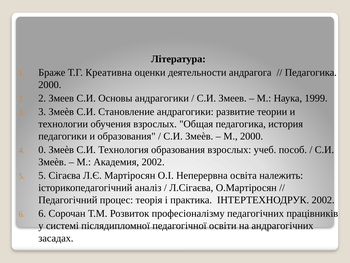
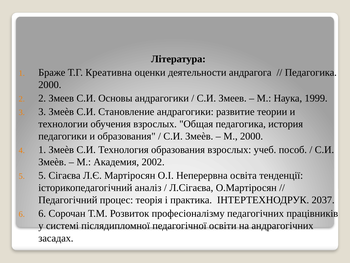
4 0: 0 -> 1 (42, 150)
належить: належить -> тенденції (281, 175)
ІНТЕРТЕХНОДРУК 2002: 2002 -> 2037 (323, 200)
